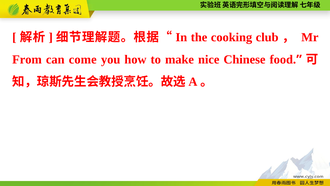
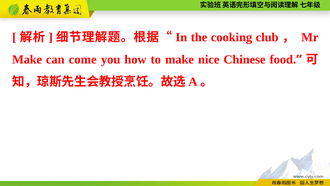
From: From -> Make (27, 59)
